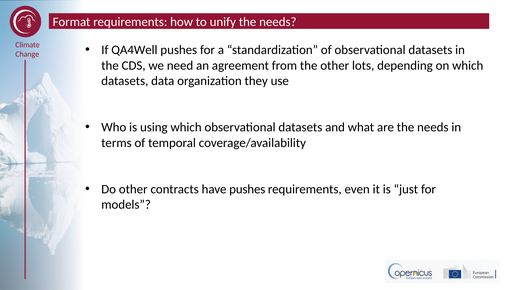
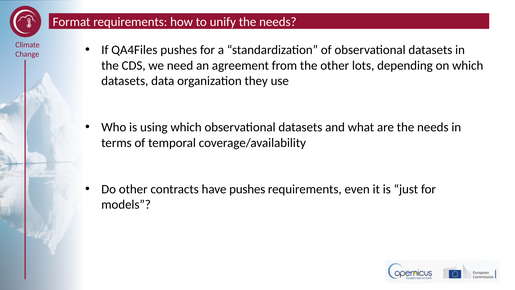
QA4Well: QA4Well -> QA4Files (134, 50)
